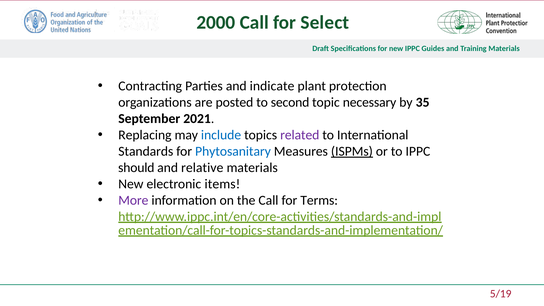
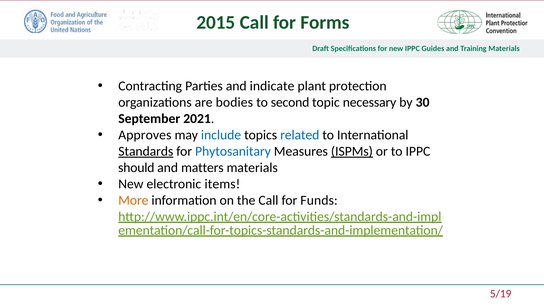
2000: 2000 -> 2015 (216, 22)
Select: Select -> Forms (325, 22)
posted: posted -> bodies (234, 102)
35: 35 -> 30 (423, 102)
Replacing: Replacing -> Approves (145, 135)
related colour: purple -> blue (300, 135)
Standards underline: none -> present (146, 151)
relative: relative -> matters (202, 168)
More colour: purple -> orange (133, 200)
Terms: Terms -> Funds (319, 200)
